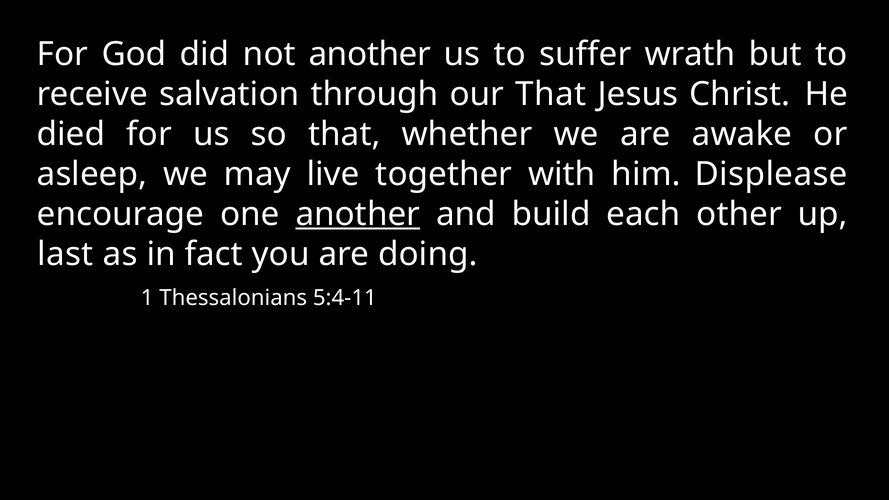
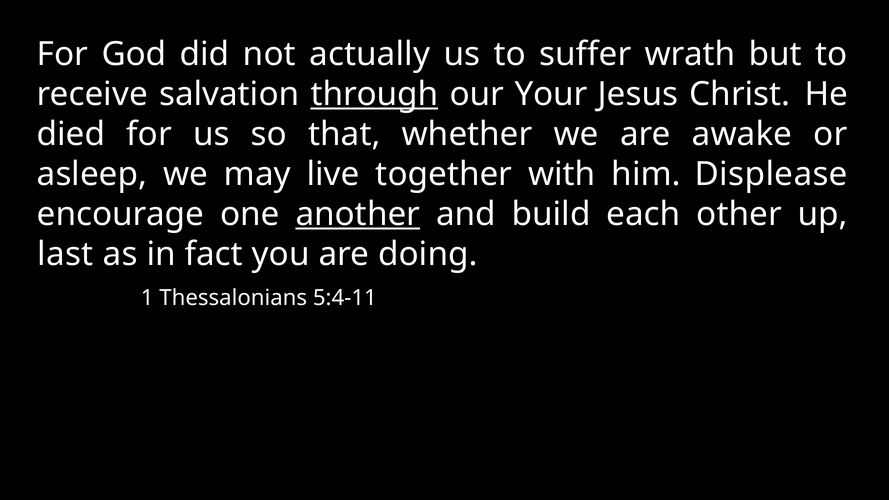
not another: another -> actually (370, 54)
through underline: none -> present (374, 94)
our That: That -> Your (551, 94)
